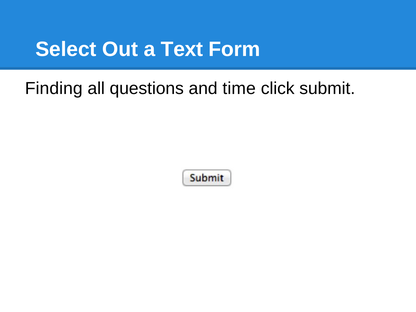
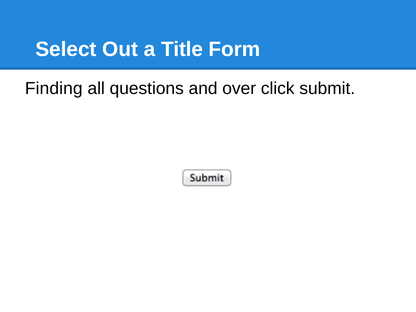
Text: Text -> Title (182, 49)
time: time -> over (239, 89)
